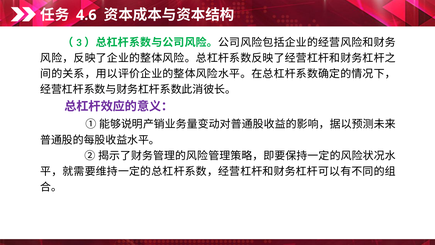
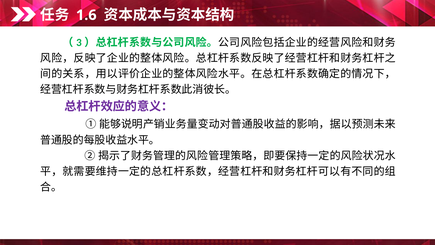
4.6: 4.6 -> 1.6 (86, 15)
